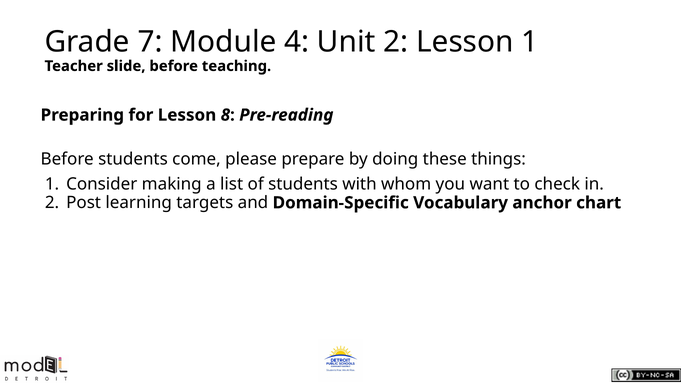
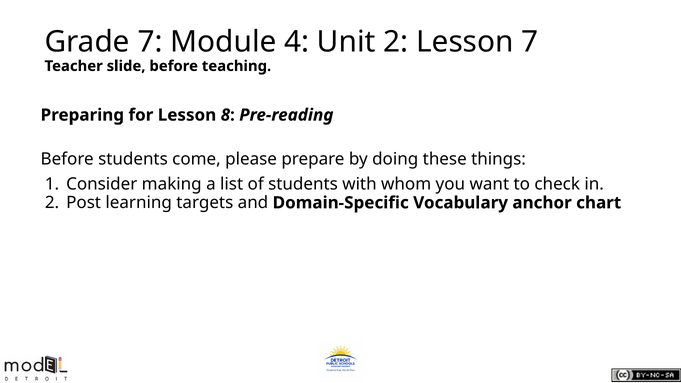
Lesson 1: 1 -> 7 (530, 42)
